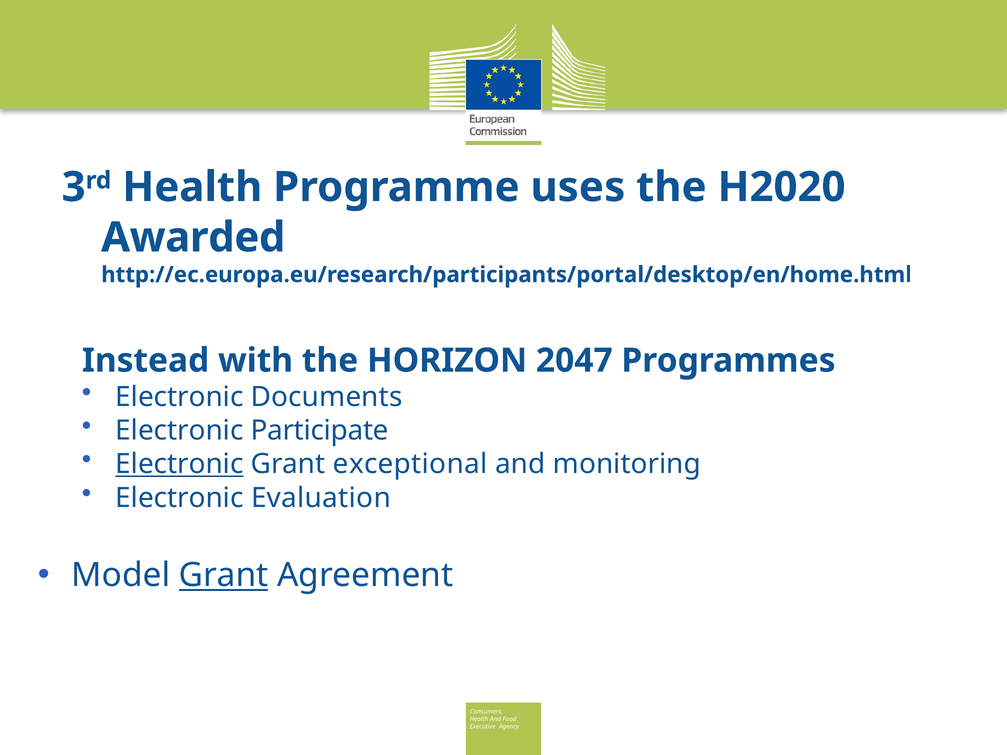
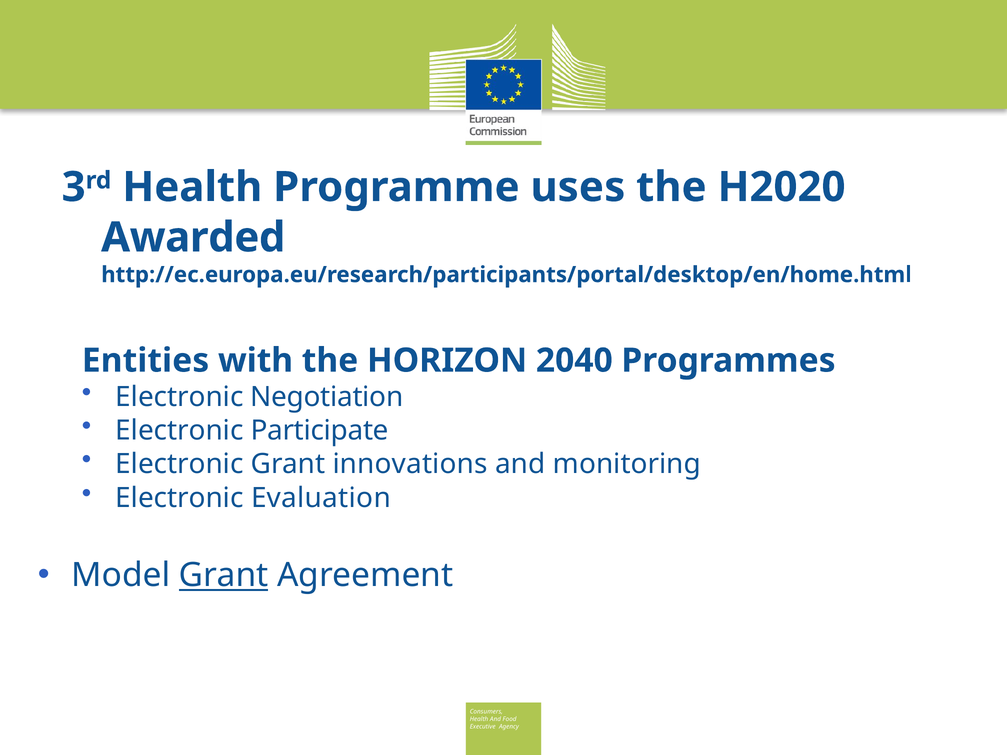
Instead: Instead -> Entities (146, 361)
2047: 2047 -> 2040 (574, 361)
Documents: Documents -> Negotiation (327, 397)
Electronic underline: present -> none (179, 464)
exceptional: exceptional -> innovations (410, 464)
